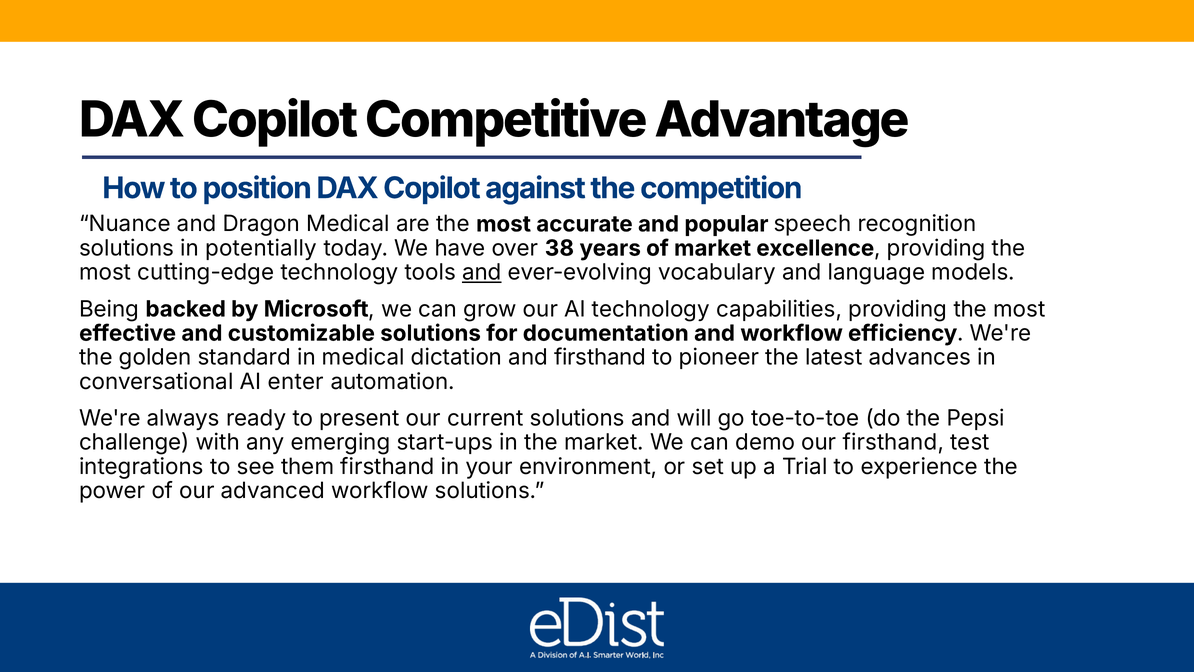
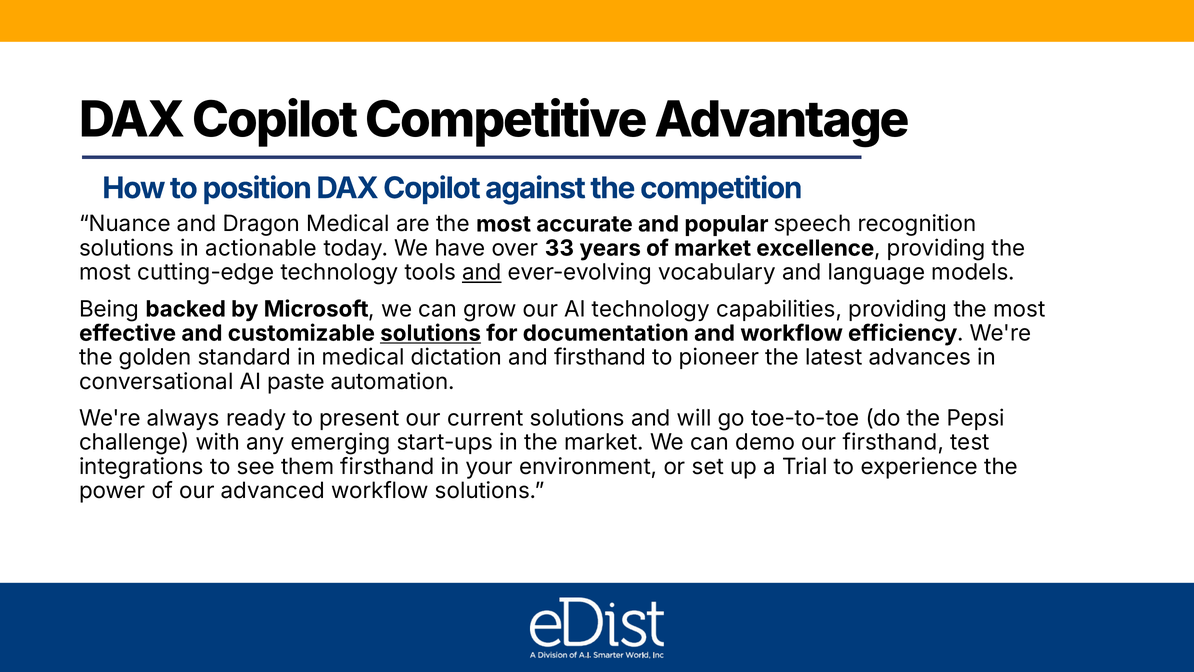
potentially: potentially -> actionable (261, 248)
38: 38 -> 33 (559, 248)
solutions underline: none -> present (431, 333)
enter: enter -> paste (296, 382)
